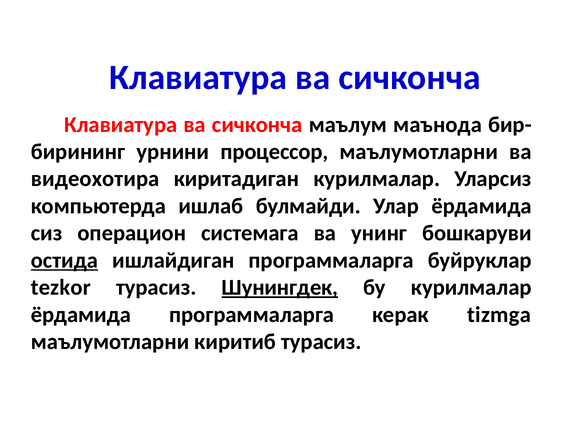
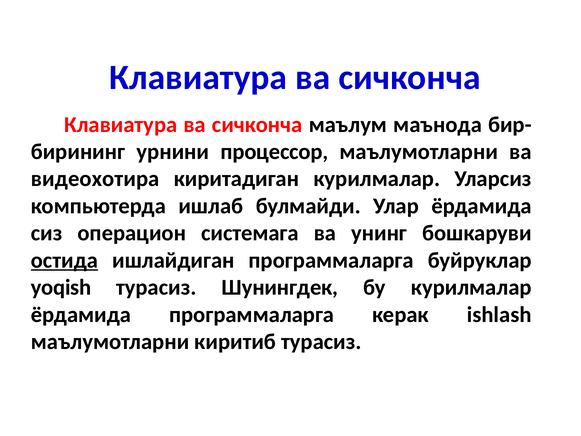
tezkor: tezkor -> yoqish (61, 287)
Шунингдек underline: present -> none (280, 287)
tizmga: tizmga -> ishlash (499, 314)
